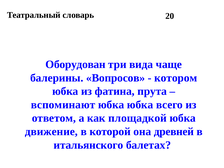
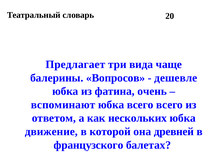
Оборудован: Оборудован -> Предлагает (75, 64)
котором: котором -> дешевле (176, 78)
прута: прута -> очень (152, 91)
юбка юбка: юбка -> всего (140, 105)
площадкой: площадкой -> нескольких (138, 118)
итальянского: итальянского -> французского (88, 145)
